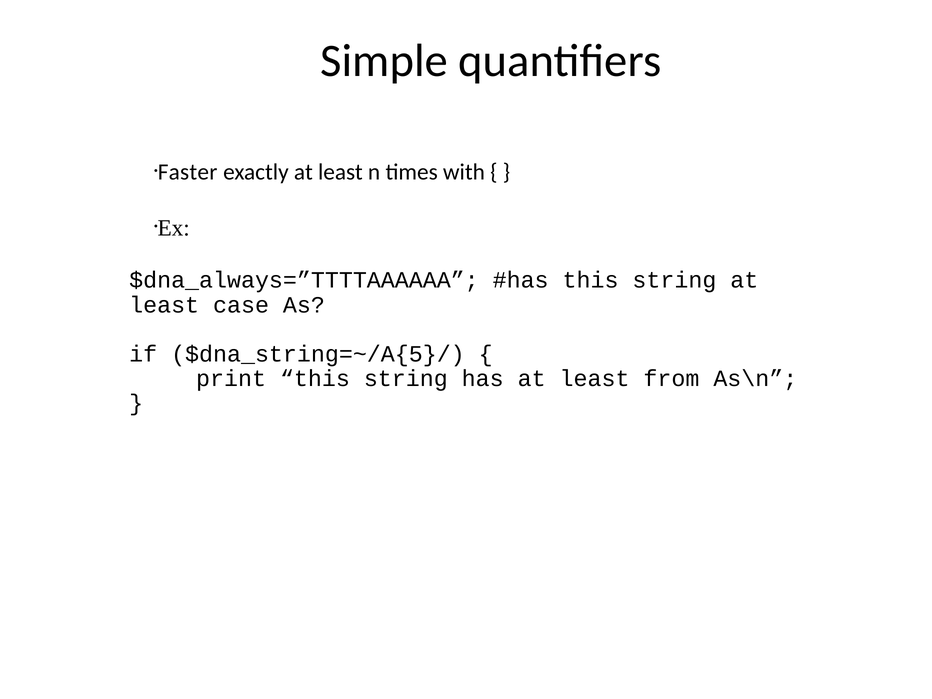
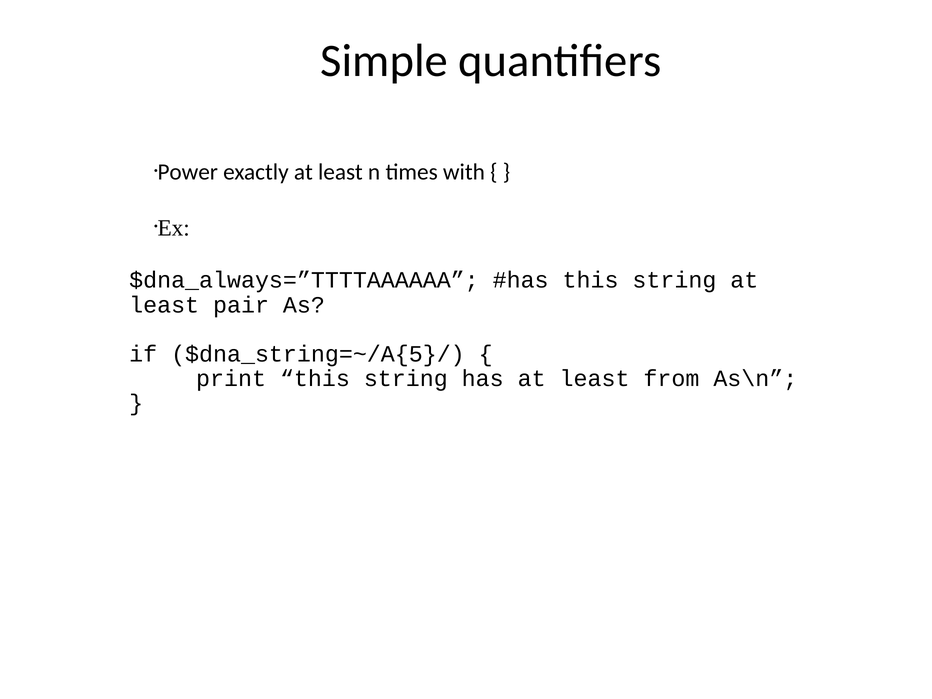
Faster: Faster -> Power (188, 172)
case: case -> pair (241, 305)
